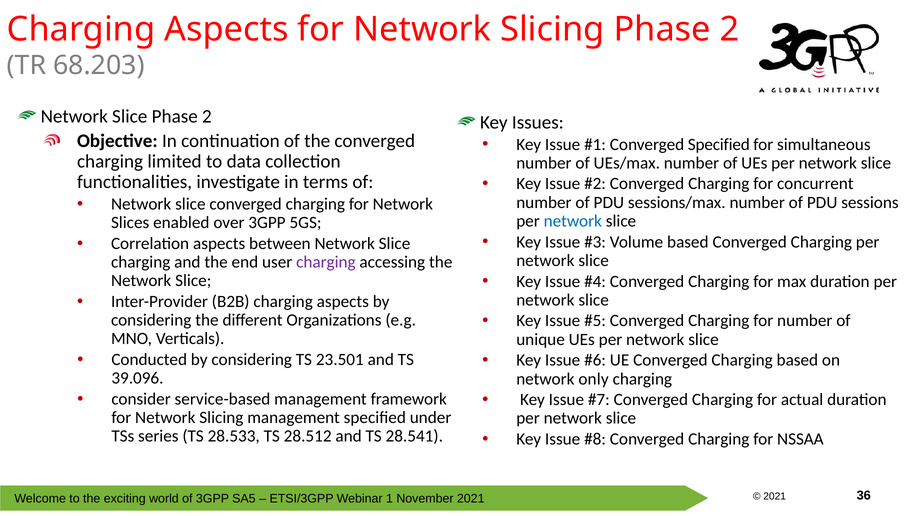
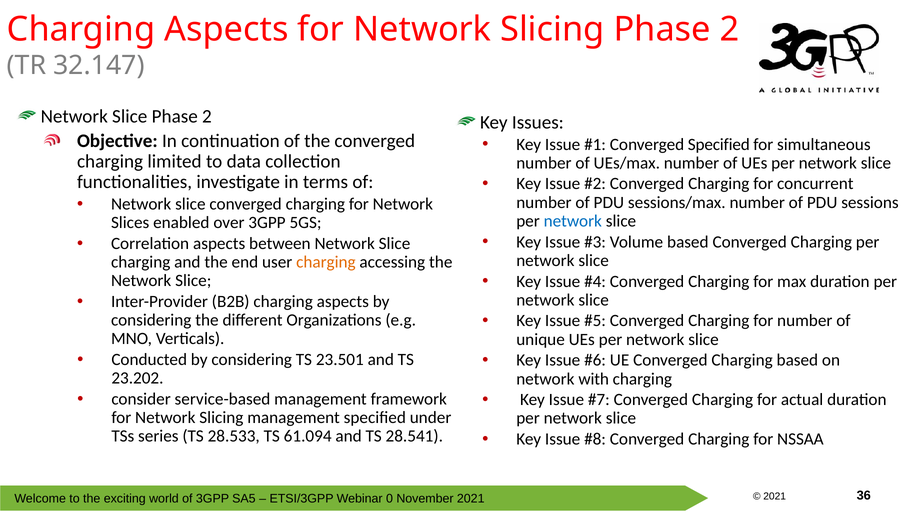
68.203: 68.203 -> 32.147 (99, 65)
charging colour: purple -> orange (326, 262)
39.096: 39.096 -> 23.202 (137, 378)
only: only -> with (594, 379)
28.512: 28.512 -> 61.094 (308, 436)
1: 1 -> 0 (390, 498)
